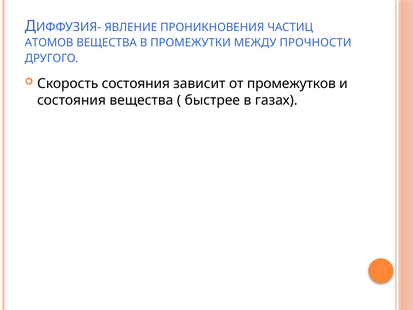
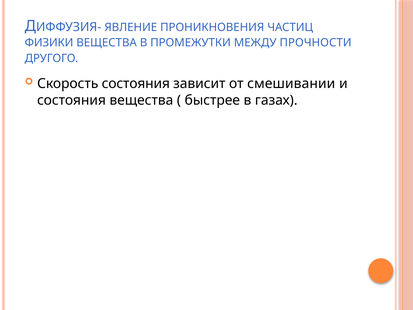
АТОМОВ: АТОМОВ -> ФИЗИКИ (49, 43)
промежутков: промежутков -> смешивании (291, 84)
